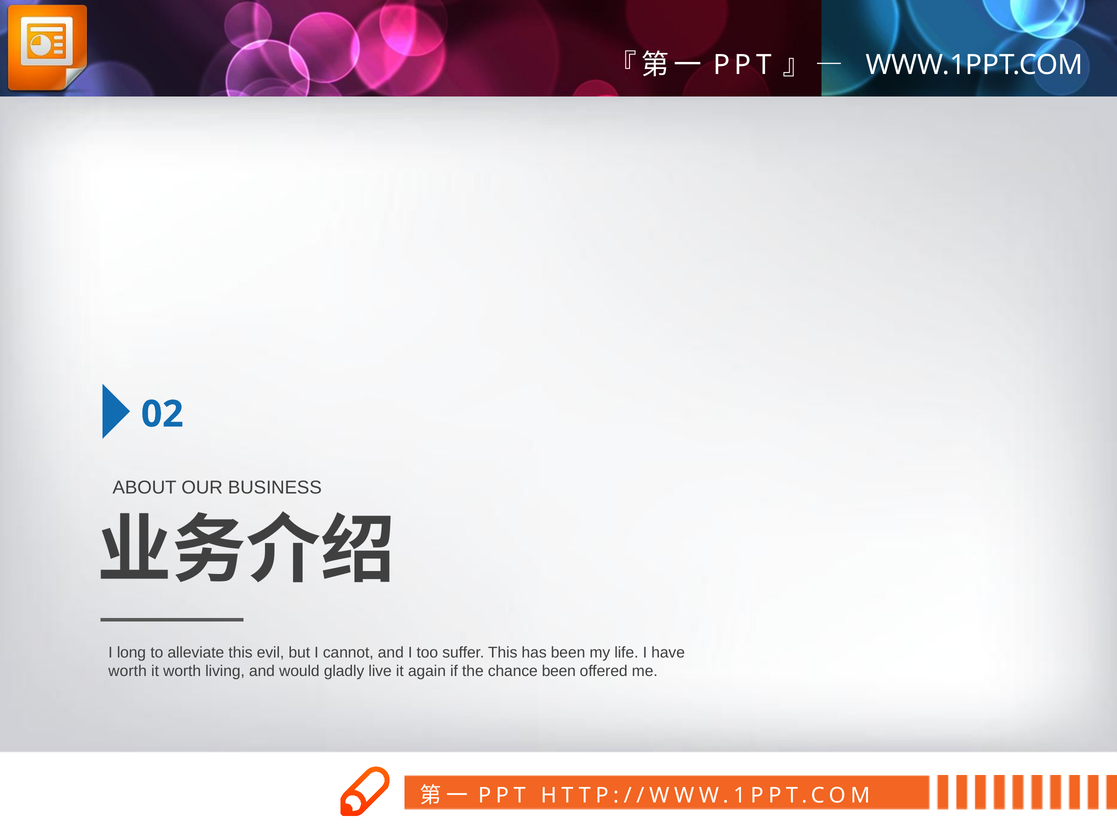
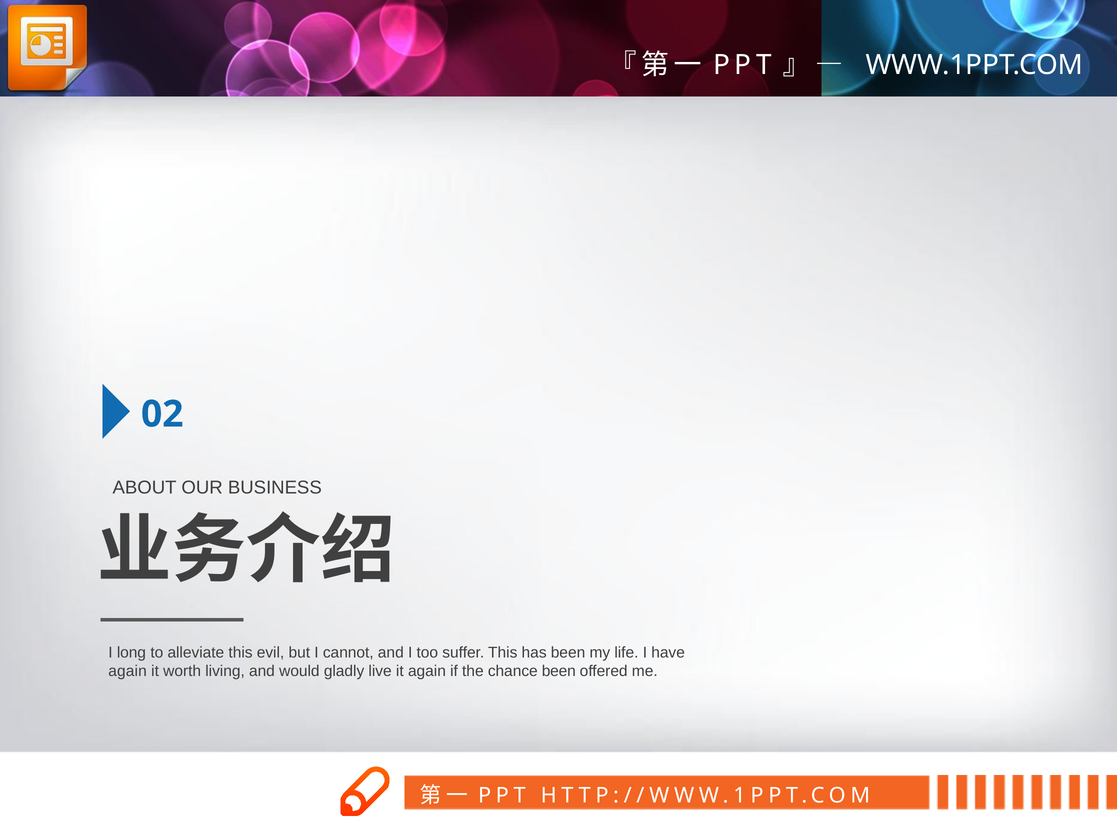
worth: worth -> again (128, 671)
